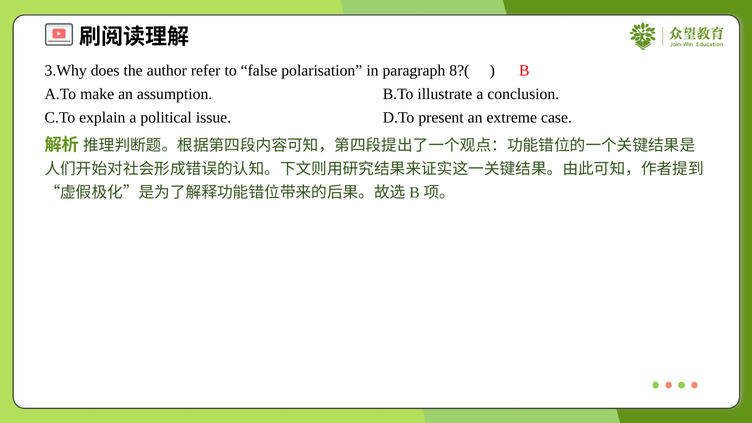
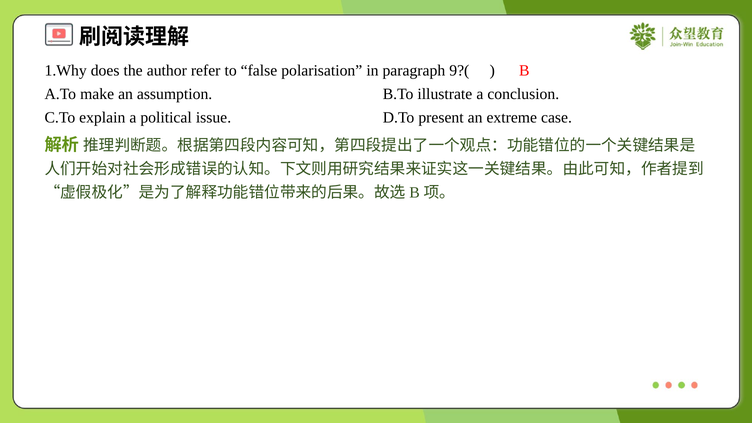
3.Why: 3.Why -> 1.Why (66, 70)
8?(: 8?( -> 9?( (459, 70)
